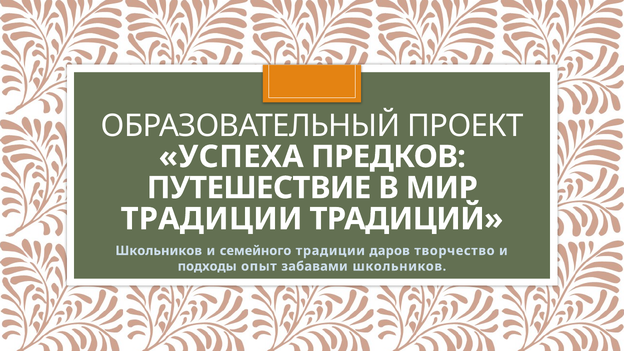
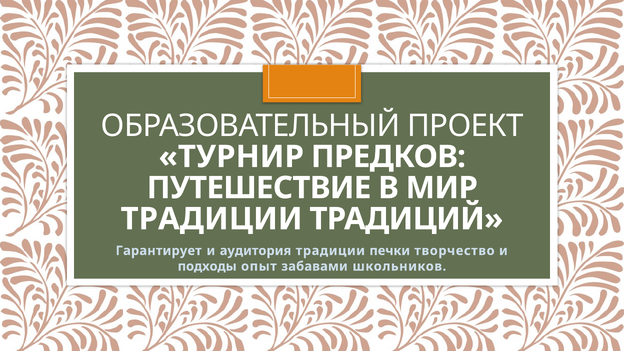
УСПЕХА: УСПЕХА -> ТУРНИР (231, 157)
Школьников: Школьников -> Гарантирует (159, 251)
семейного: семейного -> аудитория (255, 251)
даров: даров -> печки (390, 251)
